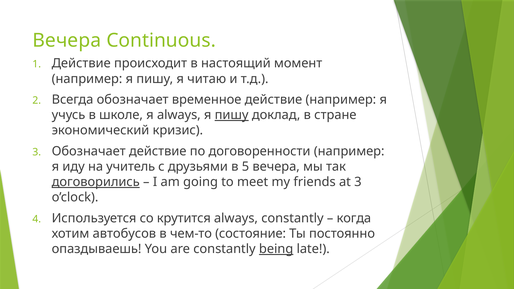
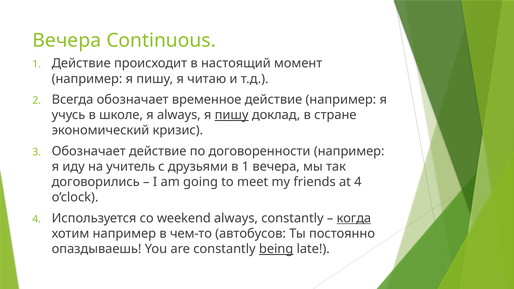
в 5: 5 -> 1 (246, 167)
договорились underline: present -> none (96, 182)
at 3: 3 -> 4 (358, 182)
крутится: крутится -> weekend (184, 218)
когда underline: none -> present (354, 218)
хотим автобусов: автобусов -> например (124, 234)
состояние: состояние -> автобусов (251, 234)
